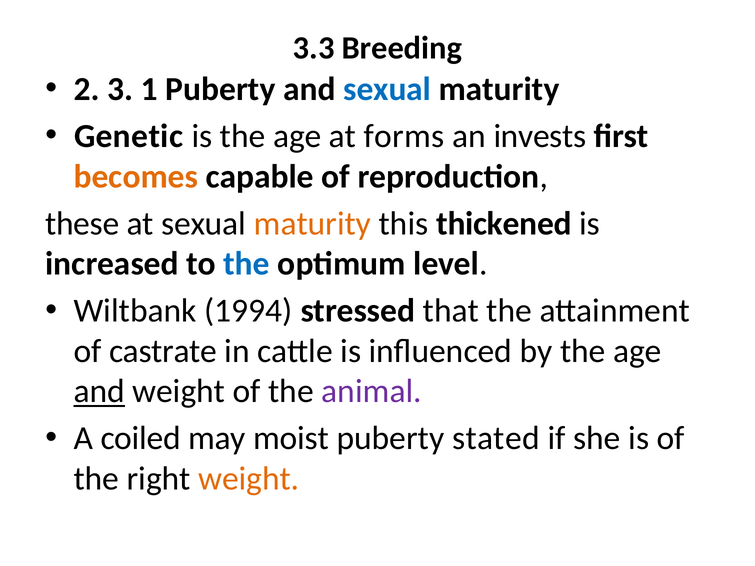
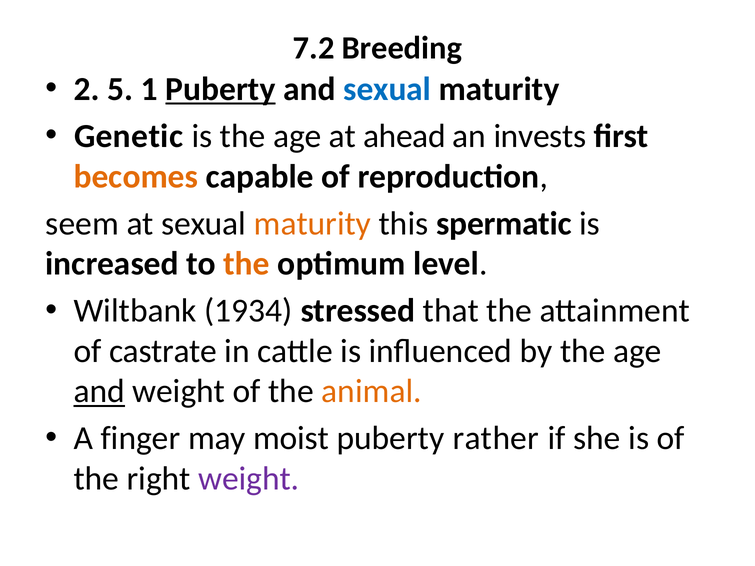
3.3: 3.3 -> 7.2 (314, 48)
3: 3 -> 5 (120, 89)
Puberty underline: none -> present (220, 89)
forms: forms -> ahead (404, 136)
these: these -> seem (82, 224)
thickened: thickened -> spermatic (504, 224)
the colour: blue -> orange (247, 264)
1994: 1994 -> 1934 (248, 311)
animal colour: purple -> orange (372, 392)
coiled: coiled -> finger (140, 439)
stated: stated -> rather (496, 439)
weight colour: orange -> purple (249, 479)
